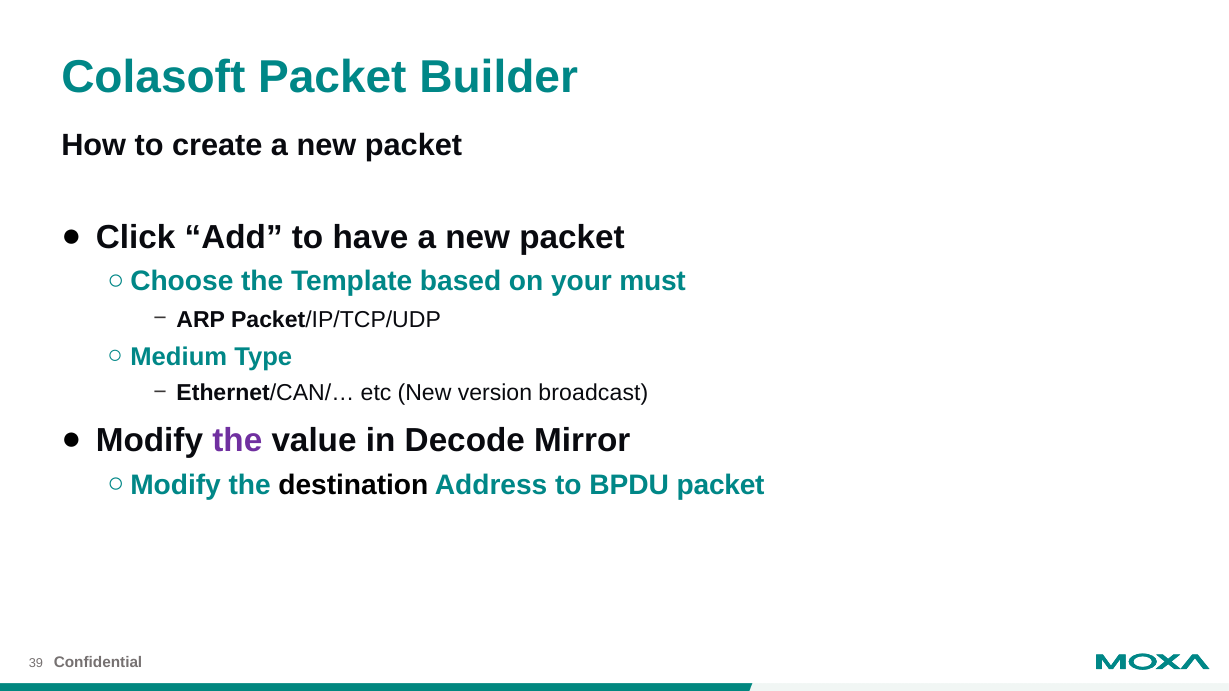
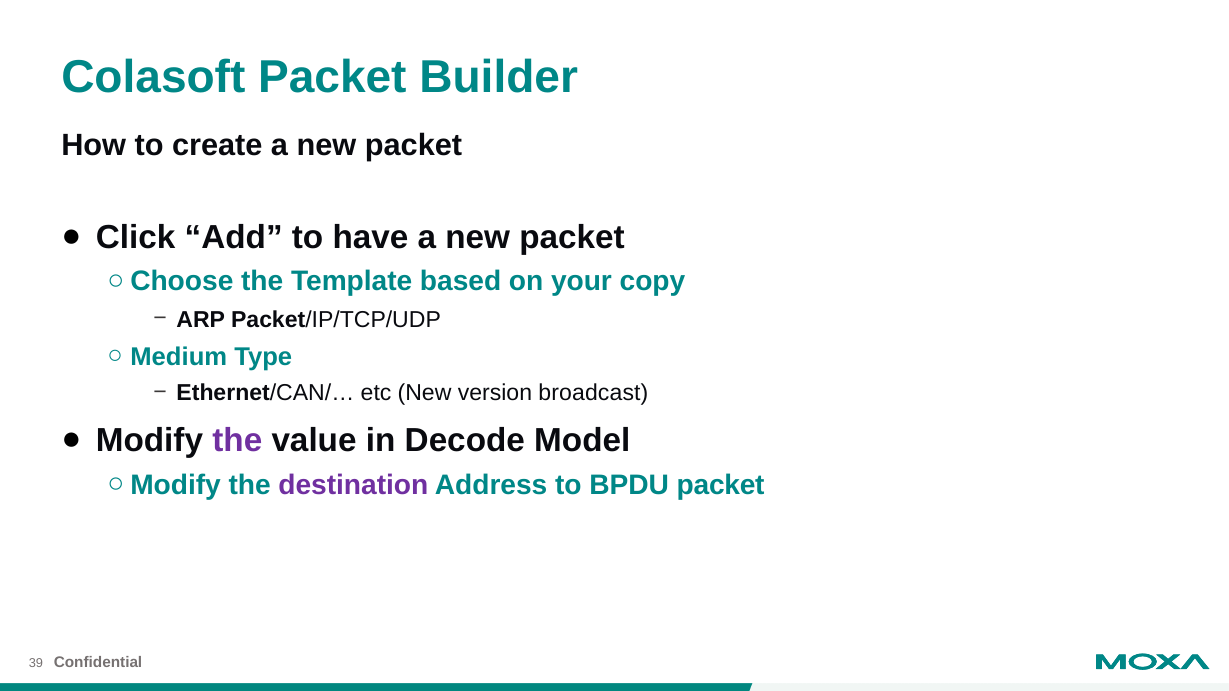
must: must -> copy (652, 282)
Mirror: Mirror -> Model (582, 441)
destination colour: black -> purple (353, 485)
